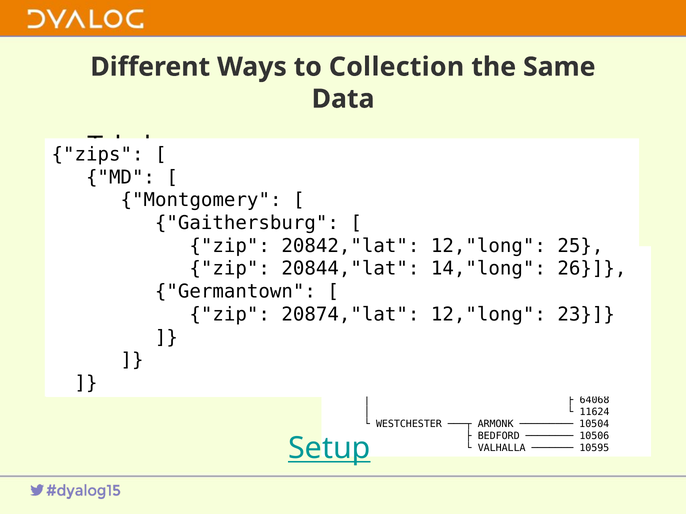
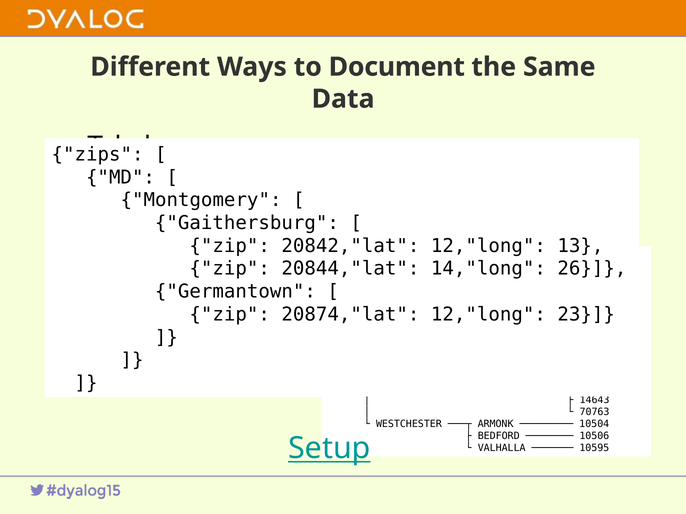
Collection: Collection -> Document (397, 67)
25: 25 -> 13 (580, 246)
64068: 64068 -> 14643 (595, 400)
11624: 11624 -> 70763 (595, 412)
